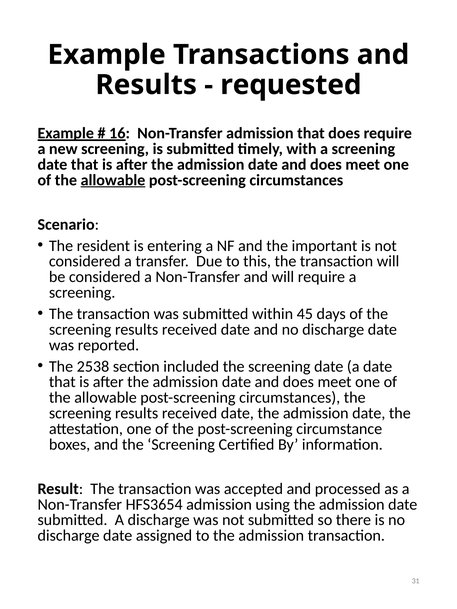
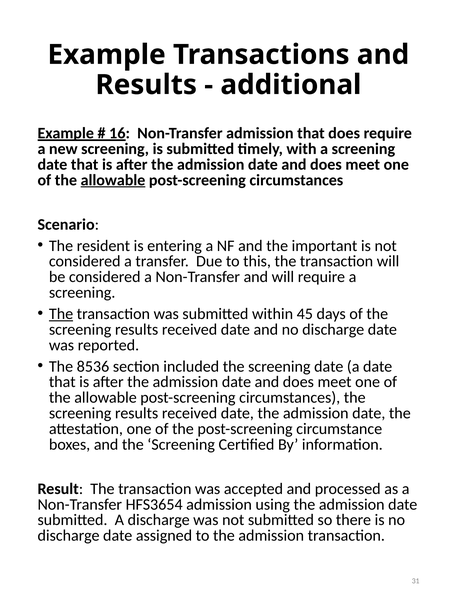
requested: requested -> additional (291, 85)
The underline: none -> present (61, 314)
2538: 2538 -> 8536 (93, 367)
